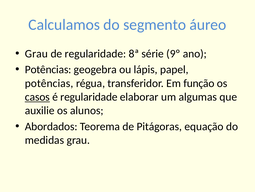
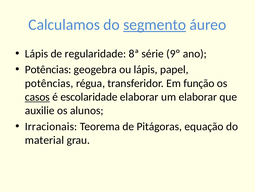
segmento underline: none -> present (155, 25)
Grau: Grau -> Lápis (36, 53)
é regularidade: regularidade -> escolaridade (89, 97)
um algumas: algumas -> elaborar (198, 97)
Abordados: Abordados -> Irracionais (51, 126)
medidas: medidas -> material (44, 140)
